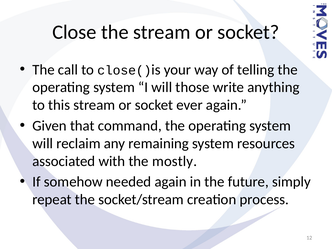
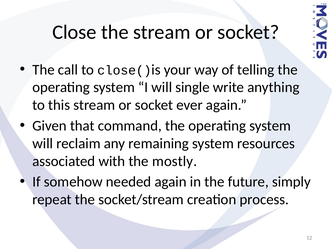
those: those -> single (193, 87)
